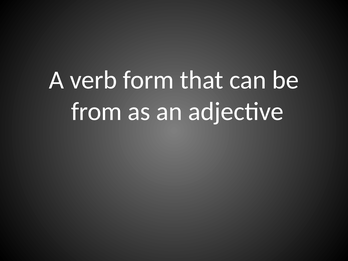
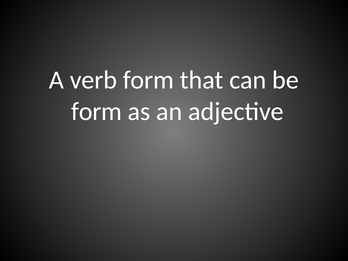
from: from -> form (97, 111)
